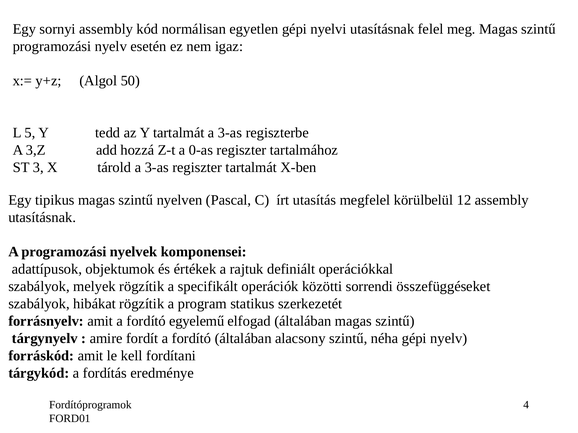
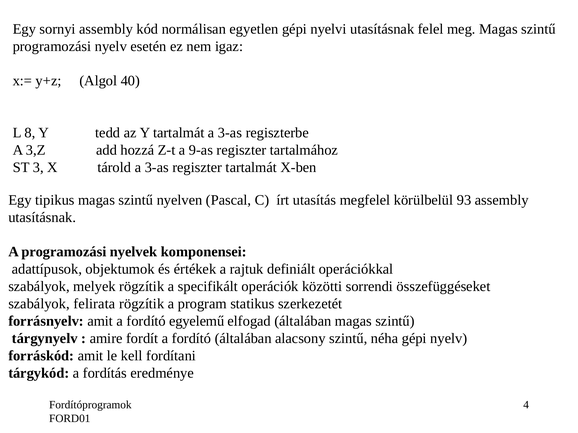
50: 50 -> 40 (130, 81)
5: 5 -> 8 (30, 133)
0-as: 0-as -> 9-as (201, 150)
12: 12 -> 93 (464, 200)
hibákat: hibákat -> felirata (94, 304)
